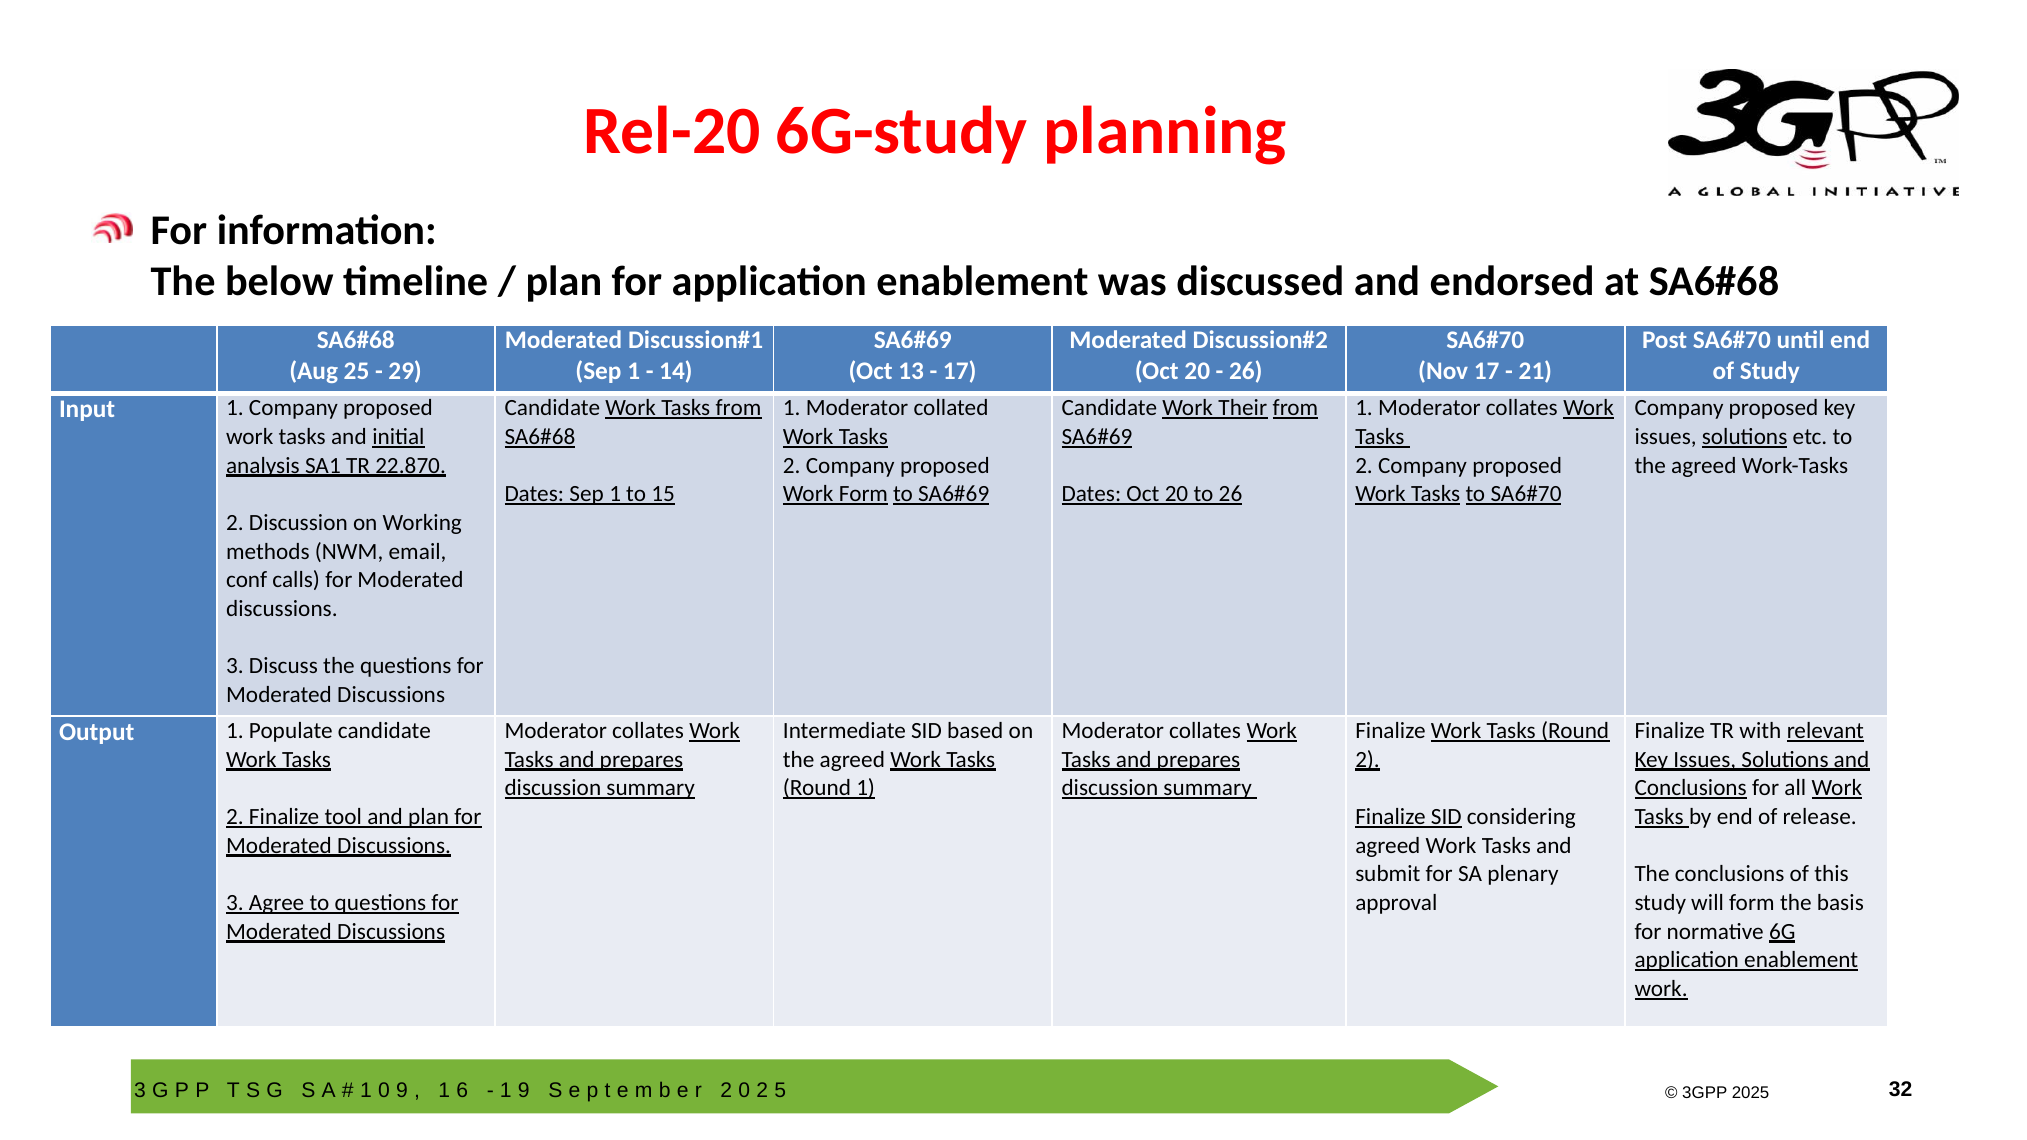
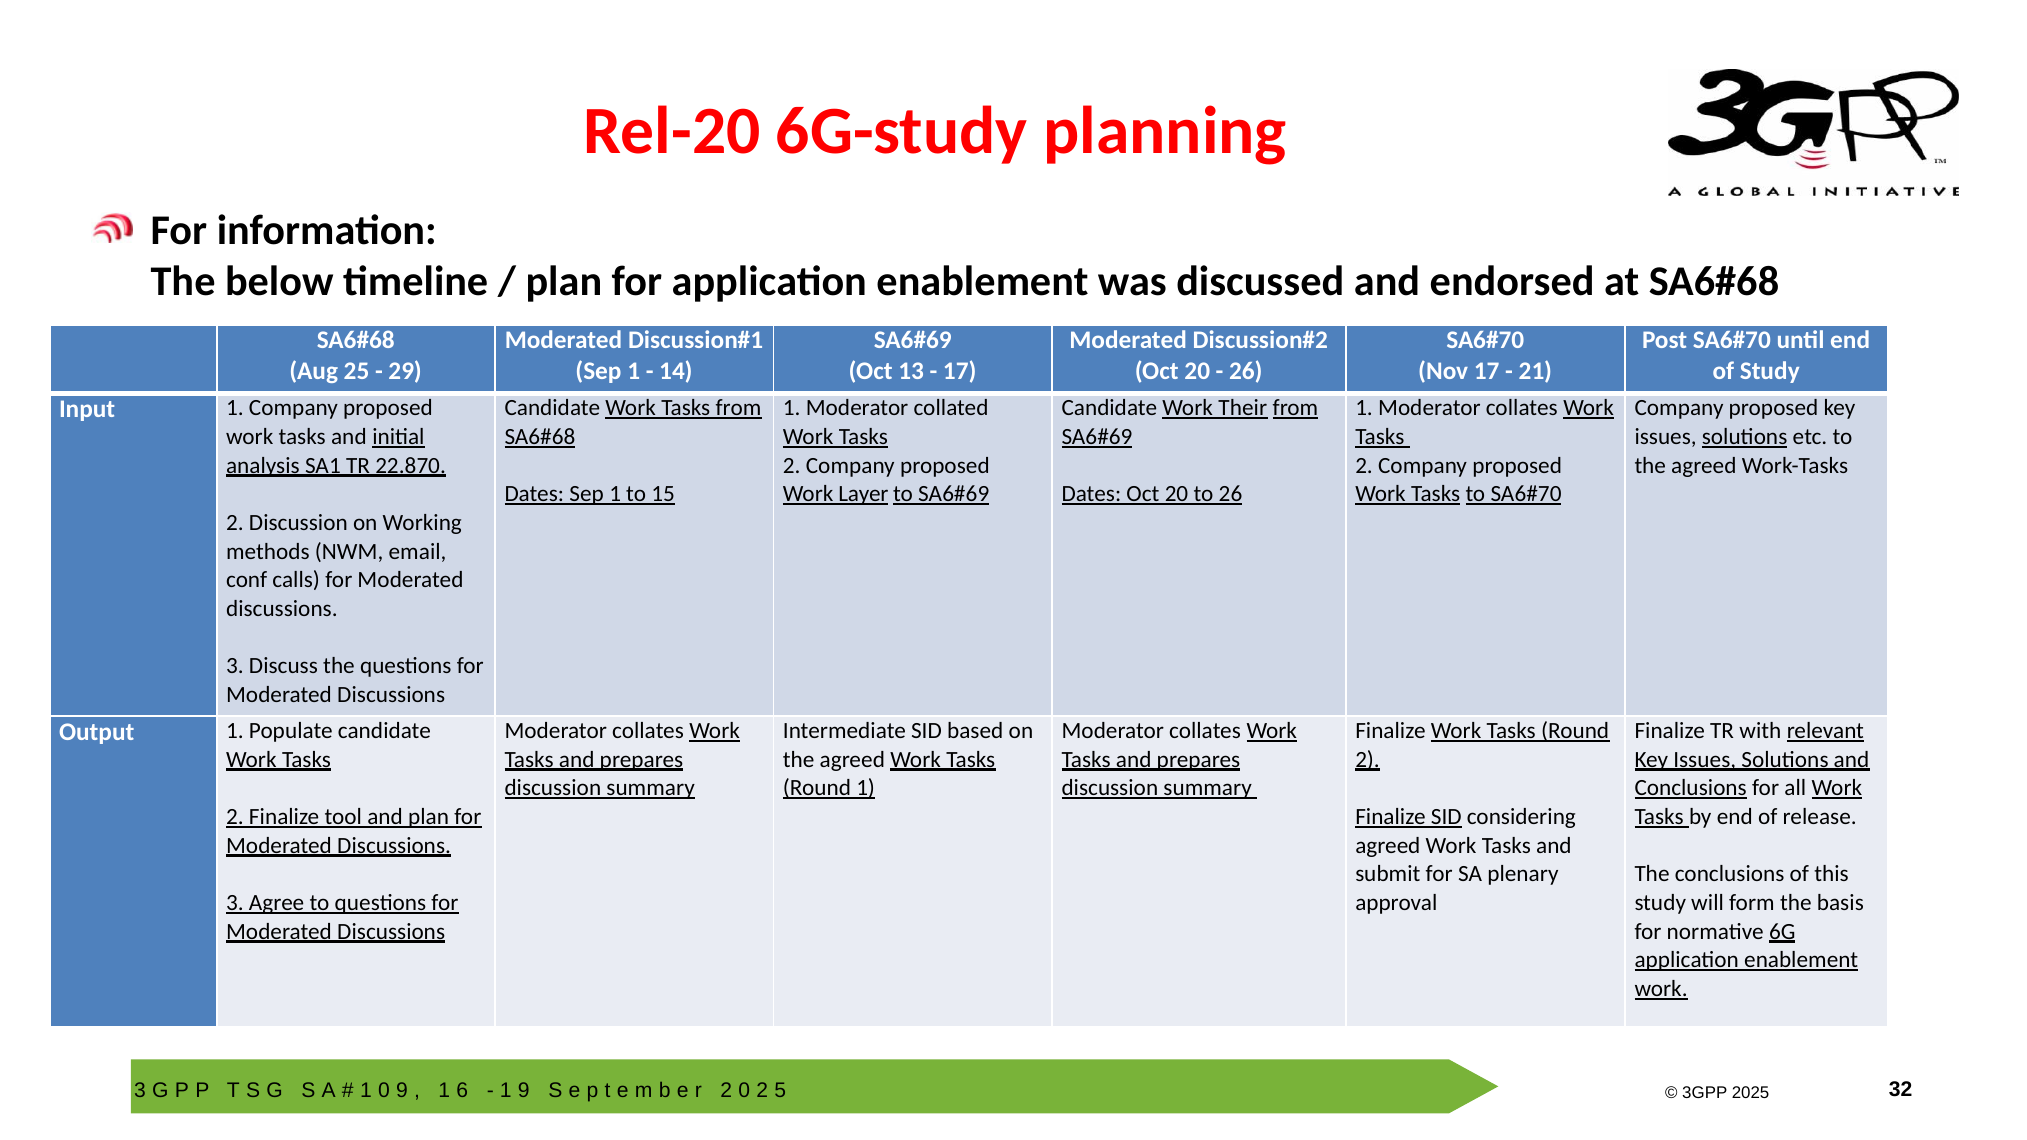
Work Form: Form -> Layer (864, 494)
